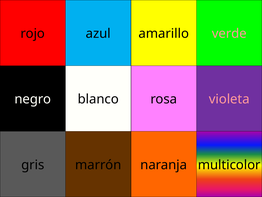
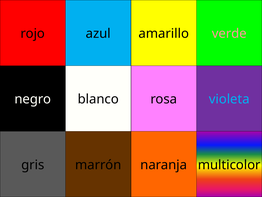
violeta colour: pink -> light blue (229, 99)
